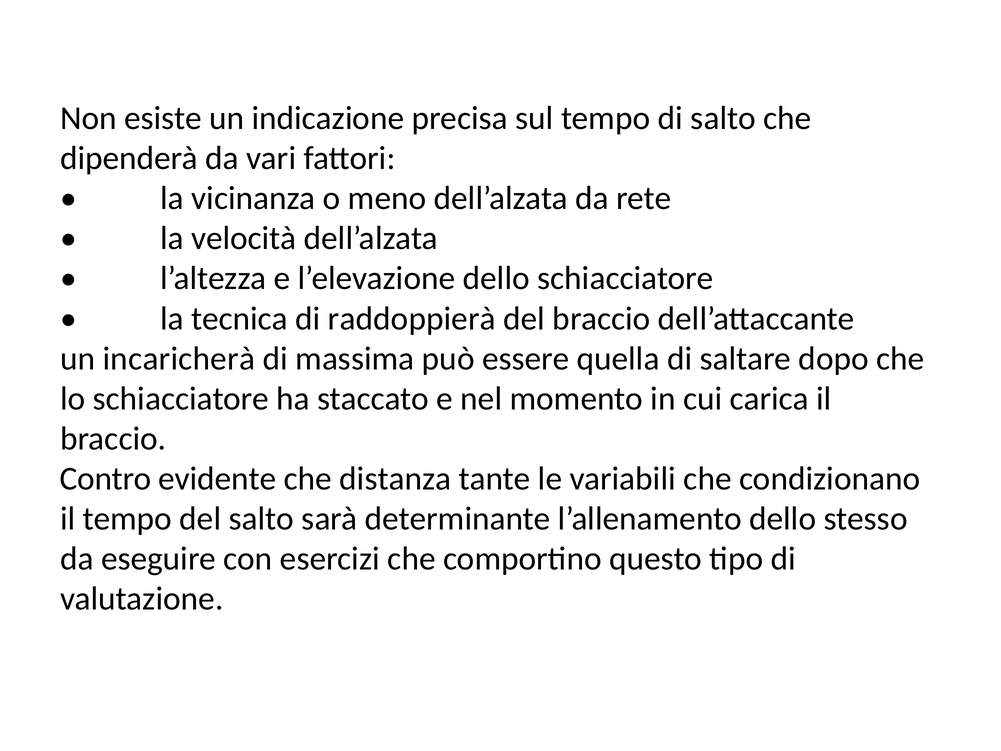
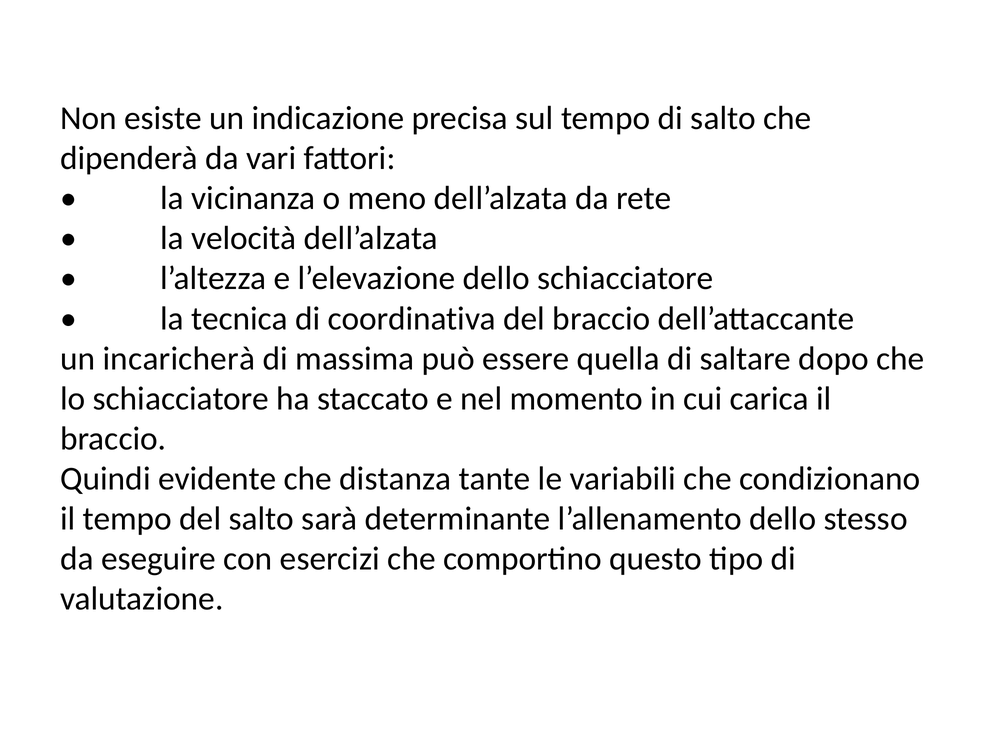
raddoppierà: raddoppierà -> coordinativa (412, 318)
Contro: Contro -> Quindi (105, 479)
